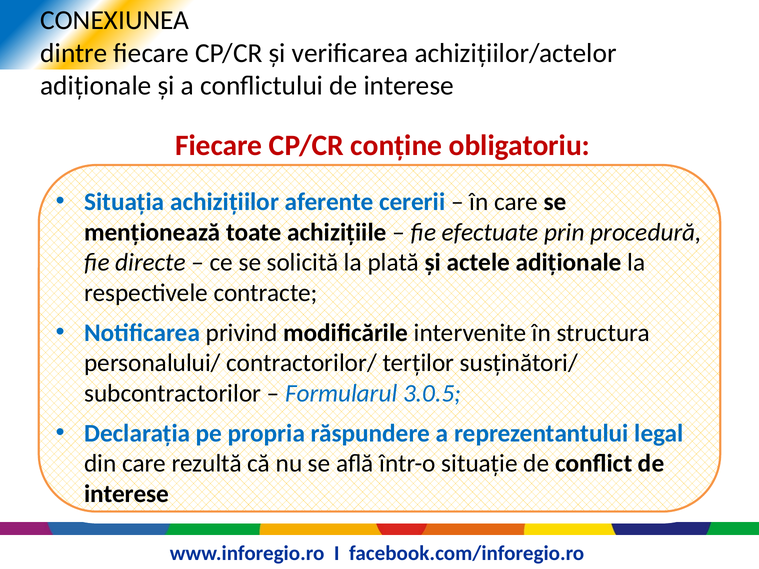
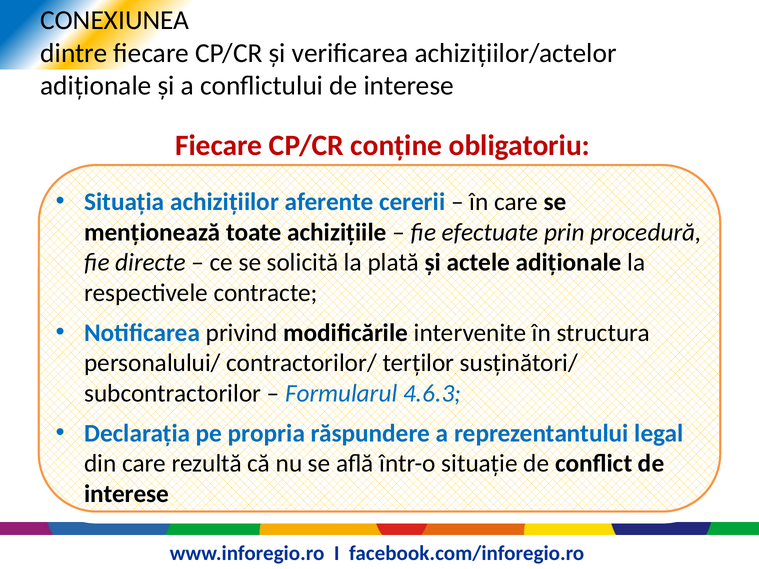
3.0.5: 3.0.5 -> 4.6.3 (432, 394)
